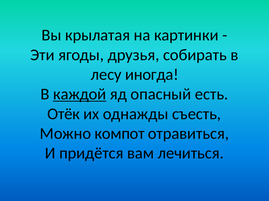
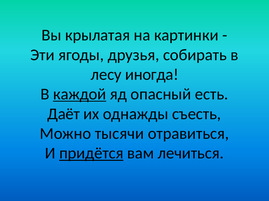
Отёк: Отёк -> Даёт (64, 114)
компот: компот -> тысячи (119, 134)
придётся underline: none -> present (91, 154)
